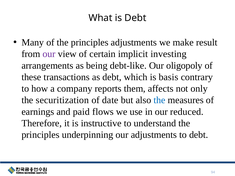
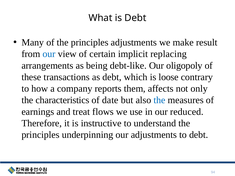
our colour: purple -> blue (49, 54)
investing: investing -> replacing (169, 54)
basis: basis -> loose (169, 77)
securitization: securitization -> characteristics (62, 100)
paid: paid -> treat (81, 112)
